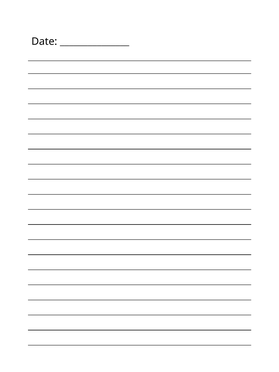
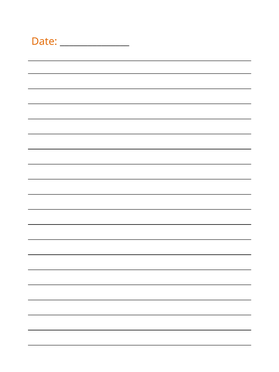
Date colour: black -> orange (44, 42)
